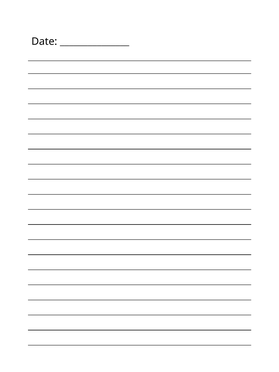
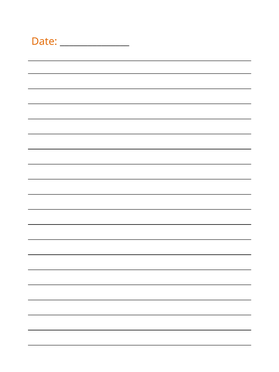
Date colour: black -> orange (44, 42)
